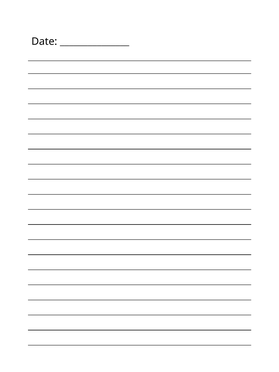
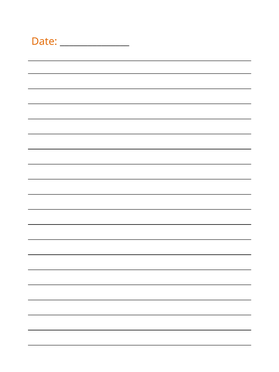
Date colour: black -> orange (44, 42)
